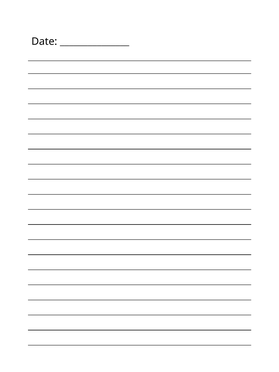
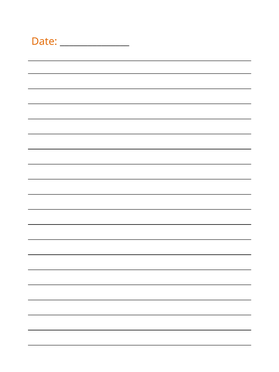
Date colour: black -> orange (44, 42)
